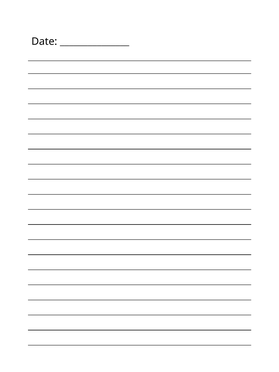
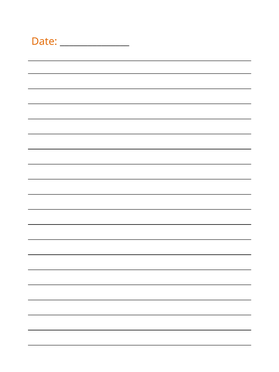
Date colour: black -> orange (44, 42)
